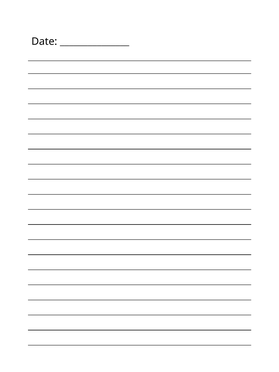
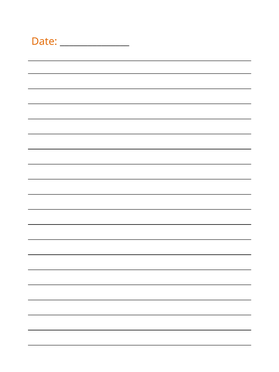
Date colour: black -> orange (44, 42)
